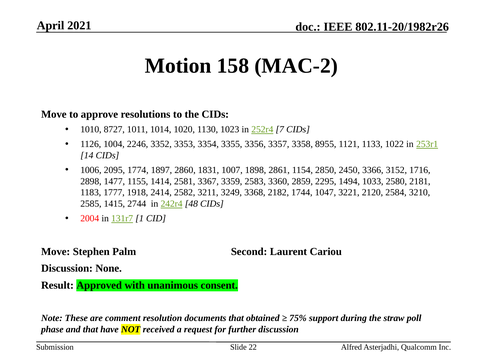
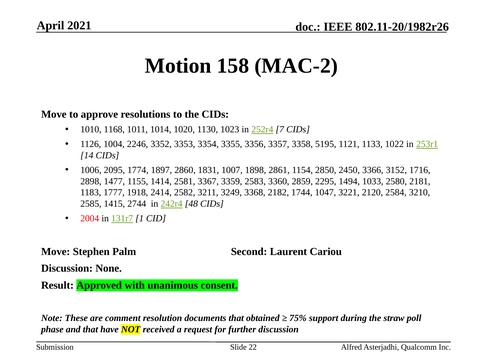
8727: 8727 -> 1168 (114, 130)
8955: 8955 -> 5195 (326, 144)
